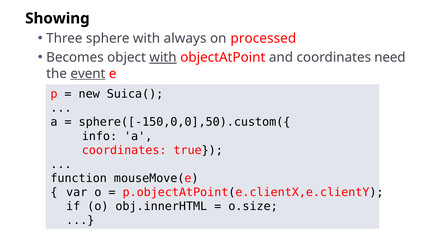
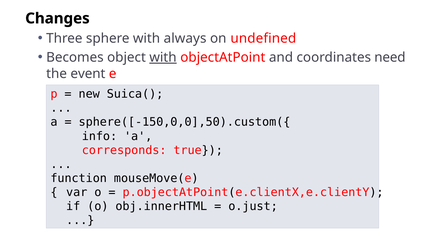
Showing: Showing -> Changes (57, 18)
processed: processed -> undefined (263, 38)
event underline: present -> none (88, 74)
coordinates: coordinates -> corresponds (124, 150)
o.size: o.size -> o.just (253, 206)
